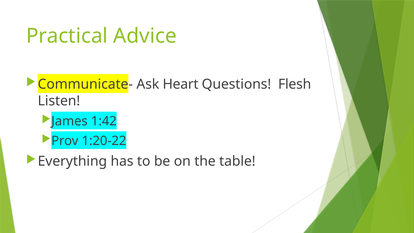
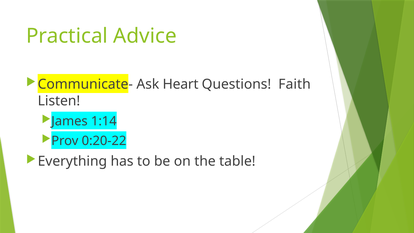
Flesh: Flesh -> Faith (295, 84)
1:42: 1:42 -> 1:14 (104, 121)
1:20-22: 1:20-22 -> 0:20-22 (104, 141)
